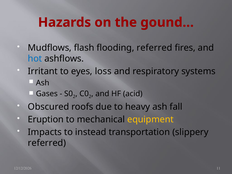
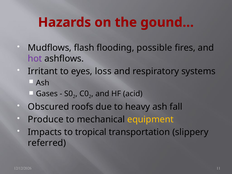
flooding referred: referred -> possible (154, 48)
hot colour: blue -> purple (35, 59)
Eruption: Eruption -> Produce (46, 119)
instead: instead -> tropical (91, 132)
